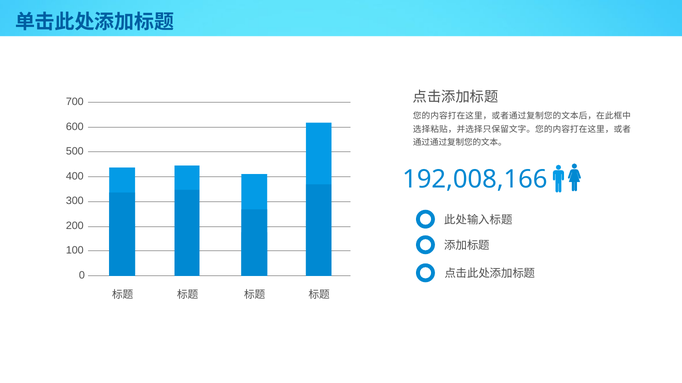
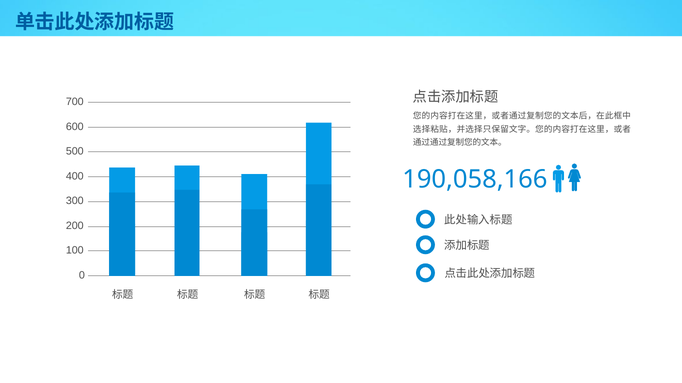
192,008,166: 192,008,166 -> 190,058,166 (475, 180)
